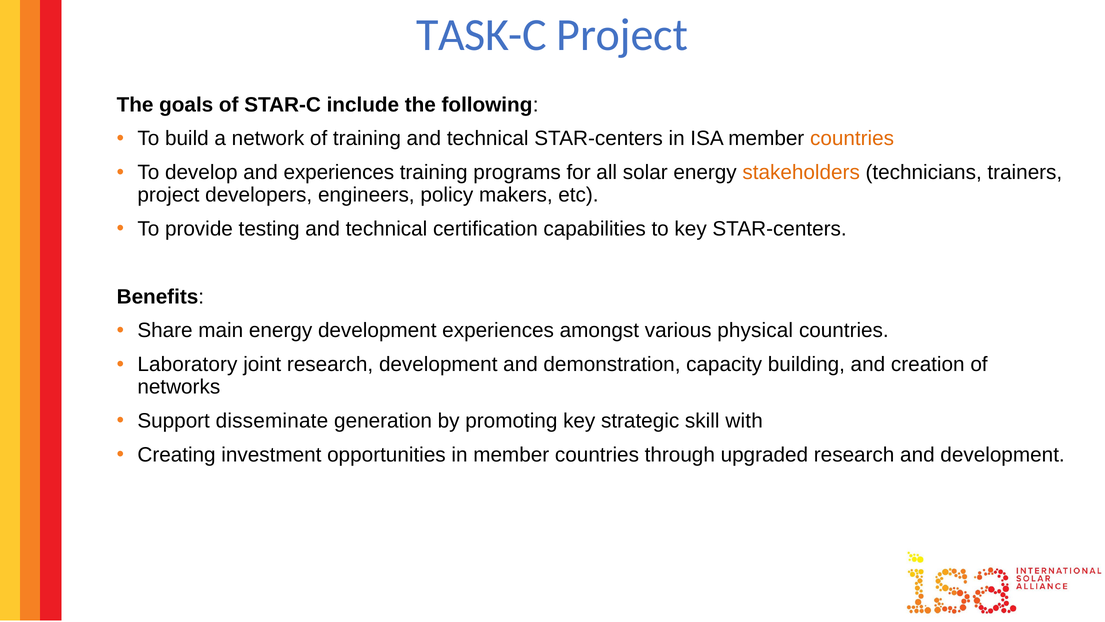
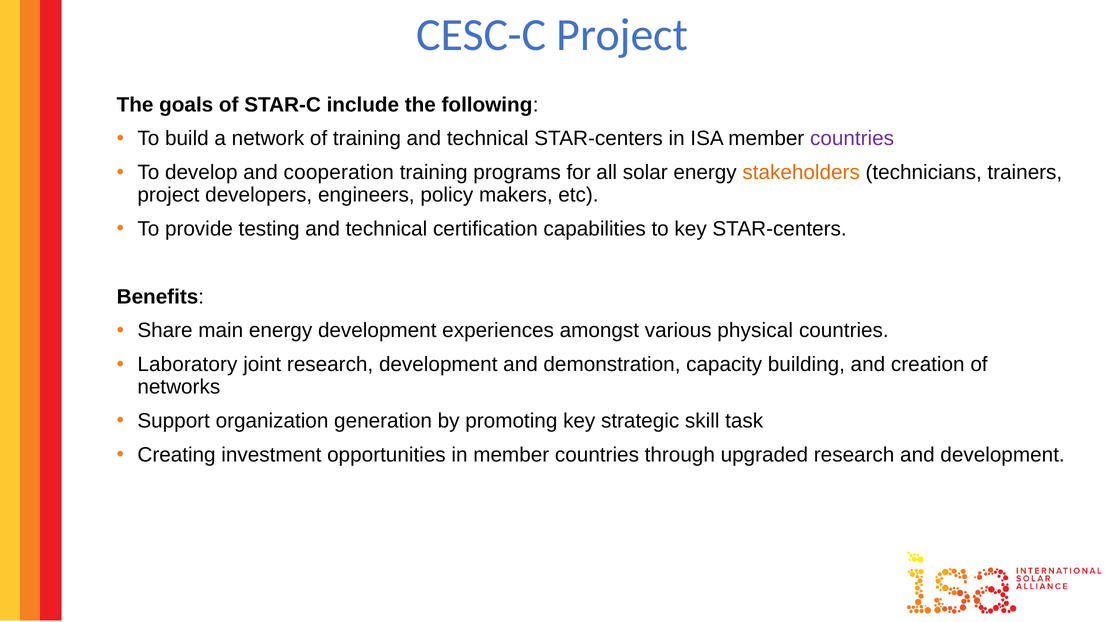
TASK-C: TASK-C -> CESC-C (481, 35)
countries colour: orange -> purple (852, 139)
and experiences: experiences -> cooperation (339, 172)
disseminate: disseminate -> organization (272, 421)
with: with -> task (744, 421)
